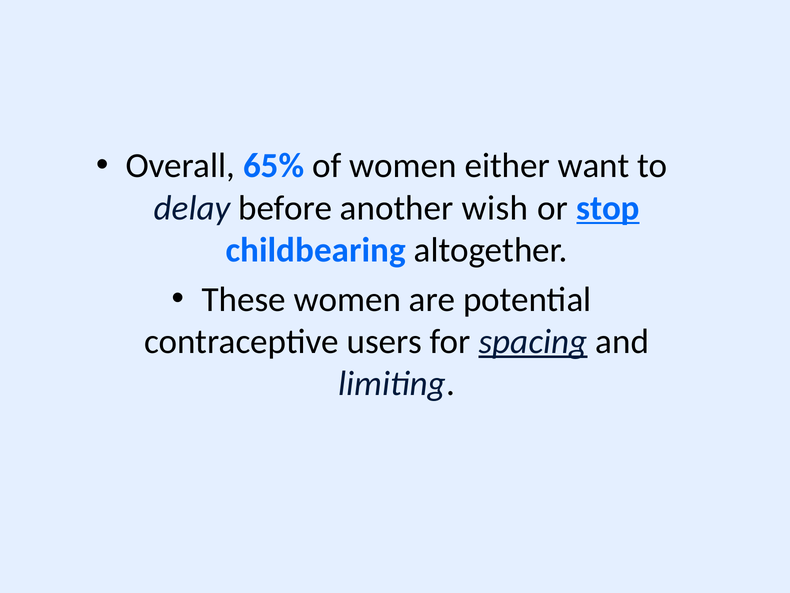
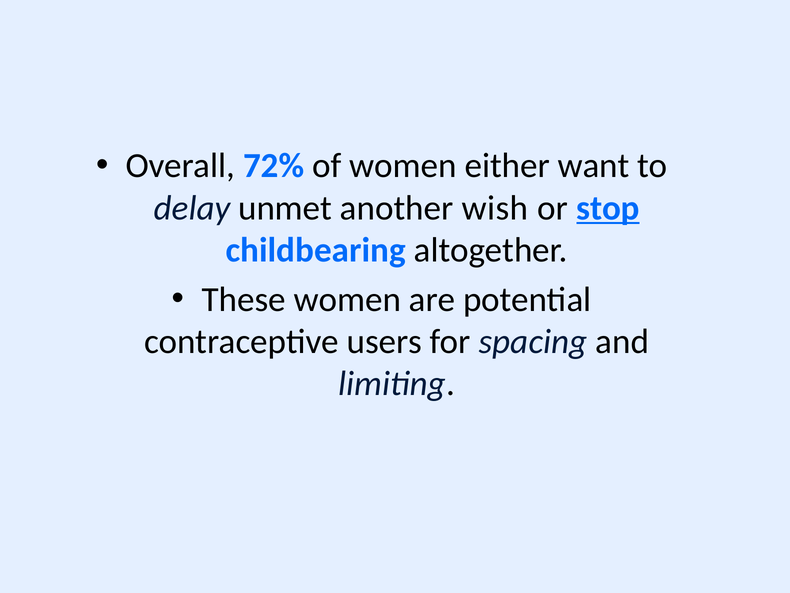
65%: 65% -> 72% (274, 166)
before: before -> unmet (285, 208)
spacing underline: present -> none (533, 341)
